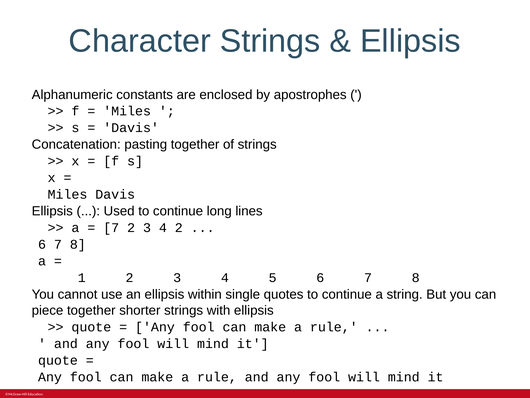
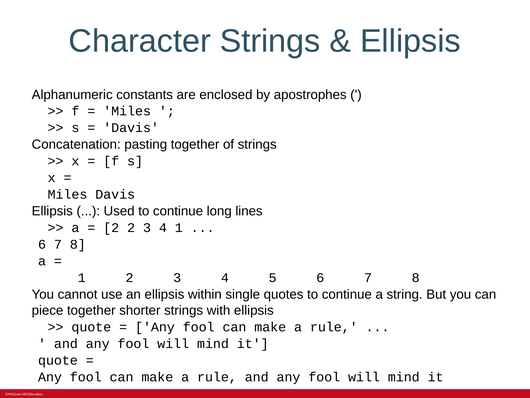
7: 7 -> 2 (111, 228)
4 2: 2 -> 1 (179, 228)
